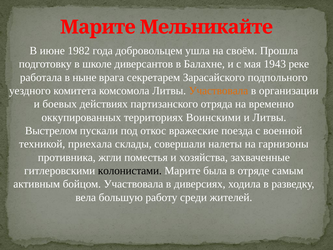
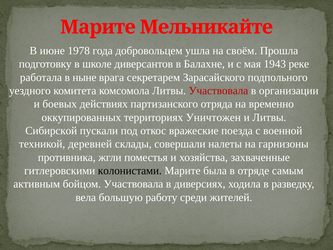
1982: 1982 -> 1978 (79, 51)
Участвовала colour: orange -> red (218, 91)
Воинскими: Воинскими -> Уничтожен (213, 117)
Выстрелом: Выстрелом -> Сибирской (51, 131)
приехала: приехала -> деревней (90, 144)
